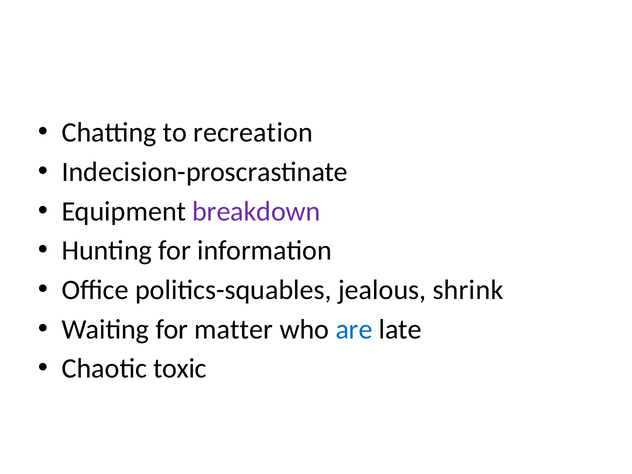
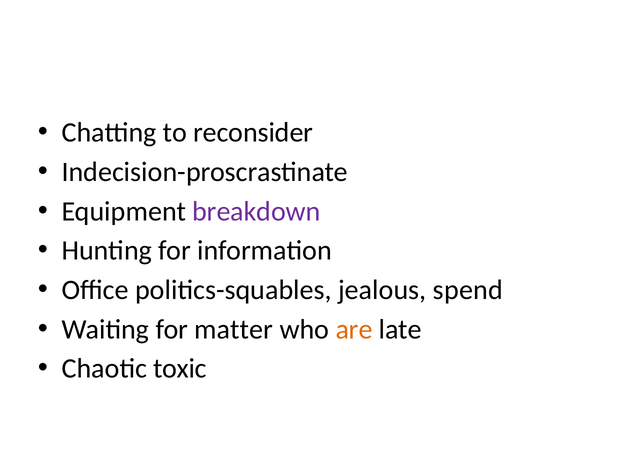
recreation: recreation -> reconsider (253, 133)
shrink: shrink -> spend (468, 290)
are colour: blue -> orange (354, 329)
